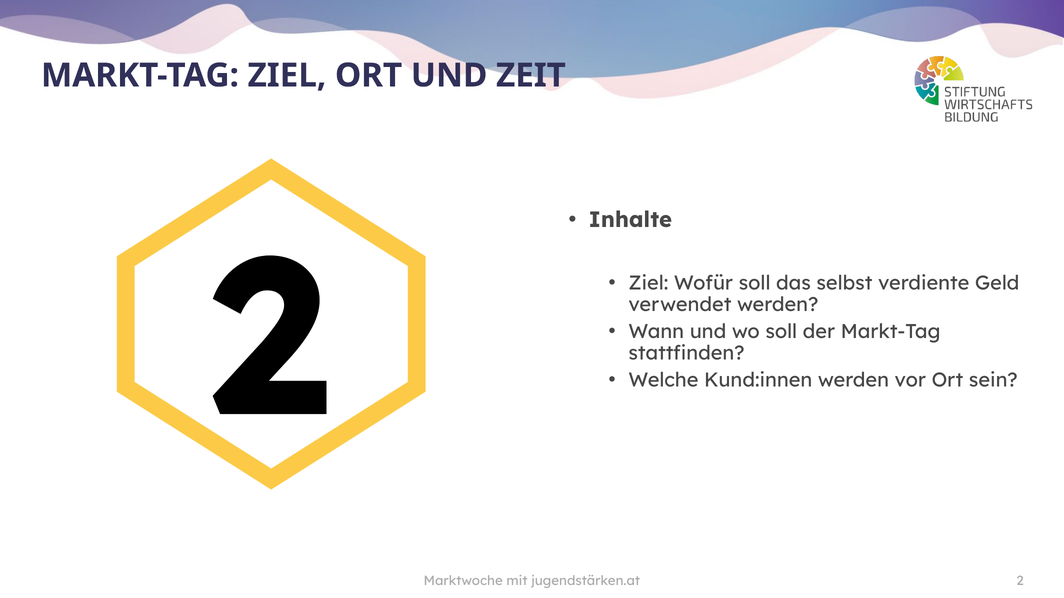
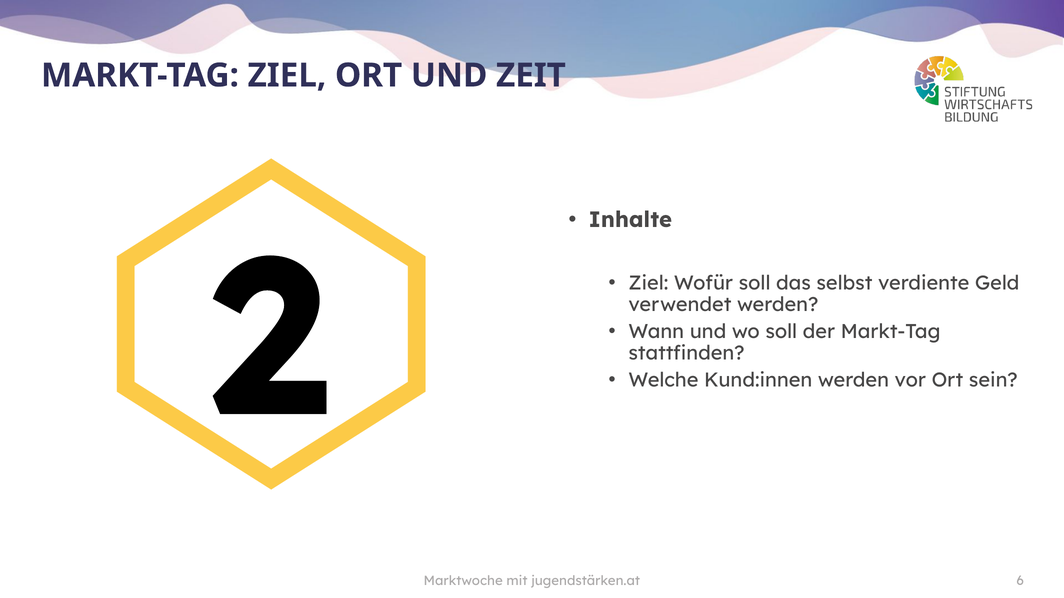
jugendstärken.at 2: 2 -> 6 (1020, 581)
